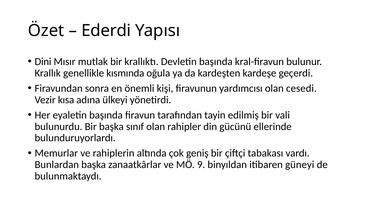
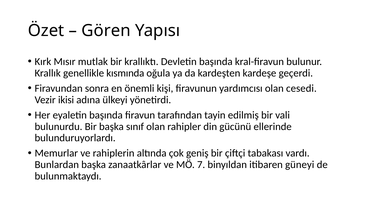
Ederdi: Ederdi -> Gören (106, 31)
Dini: Dini -> Kırk (43, 62)
kısa: kısa -> ikisi (66, 100)
9: 9 -> 7 (201, 165)
